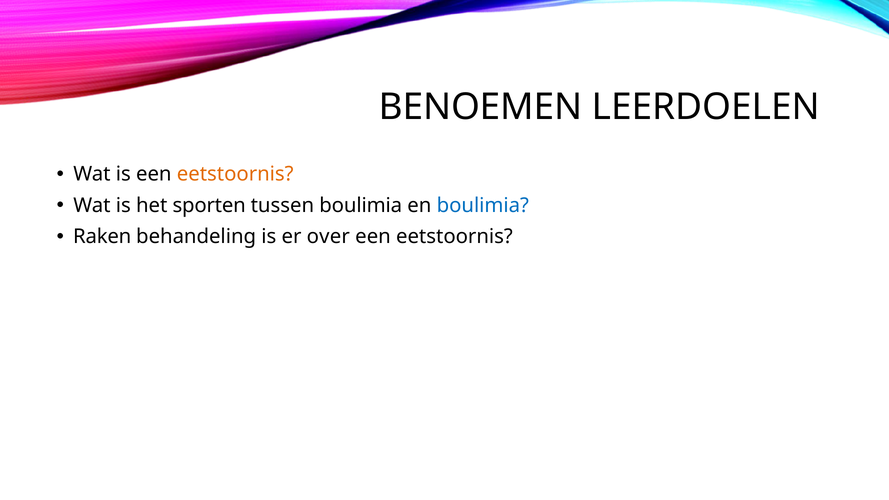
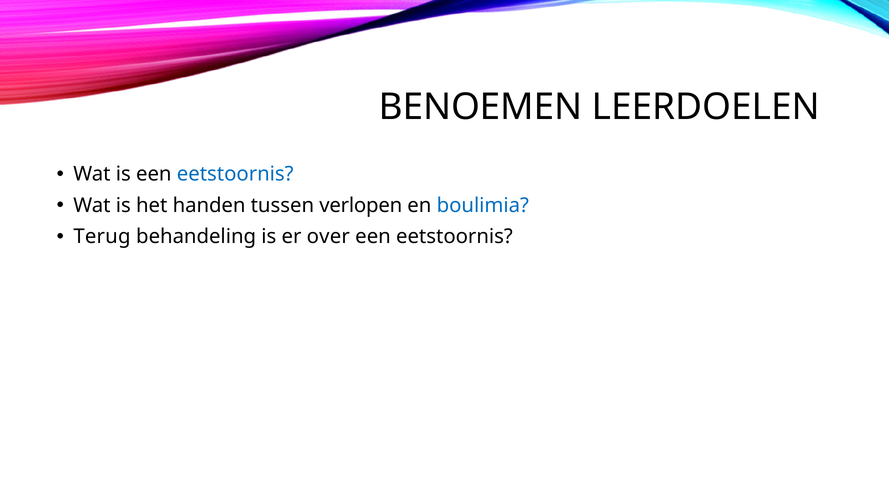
eetstoornis colour: orange -> blue (235, 174)
sporten: sporten -> handen (209, 205)
tussen boulimia: boulimia -> verlopen (361, 205)
Raken: Raken -> Terug (102, 237)
